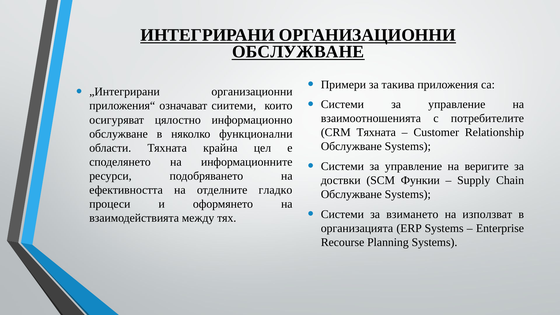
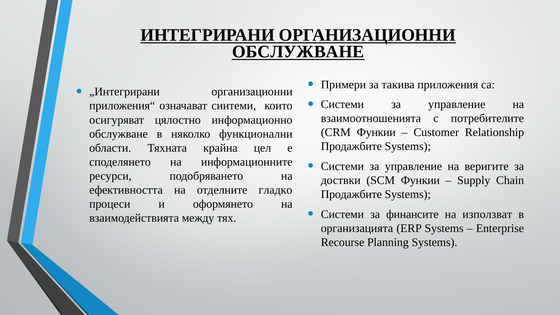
CRM Тяхната: Тяхната -> Функии (376, 132)
Обслужване: Обслужване -> Продажбите (351, 146)
Обслужване: Обслужване -> Продажбите (351, 194)
взимането: взимането -> финансите (412, 214)
